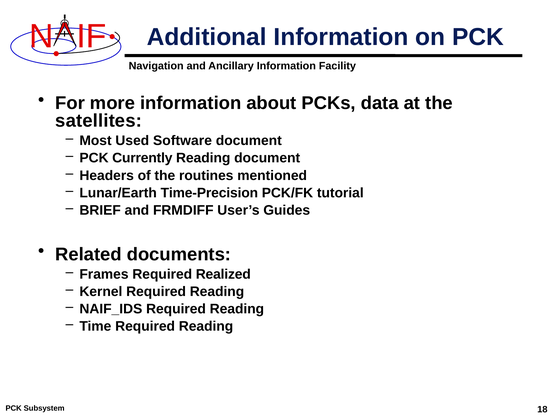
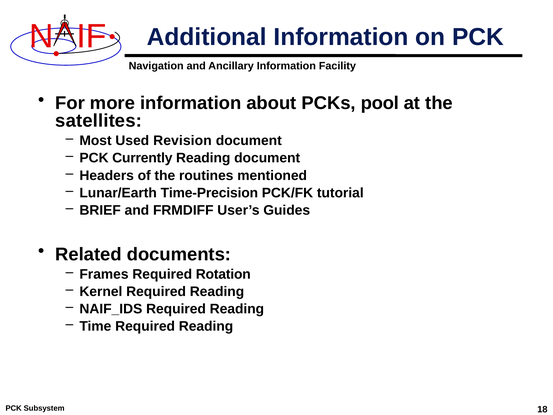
data: data -> pool (380, 103)
Software: Software -> Revision (182, 141)
Realized: Realized -> Rotation (223, 274)
